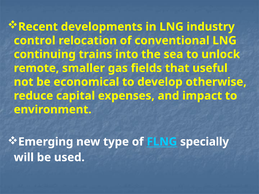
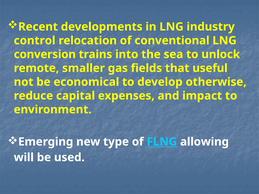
continuing: continuing -> conversion (45, 54)
specially: specially -> allowing (204, 142)
